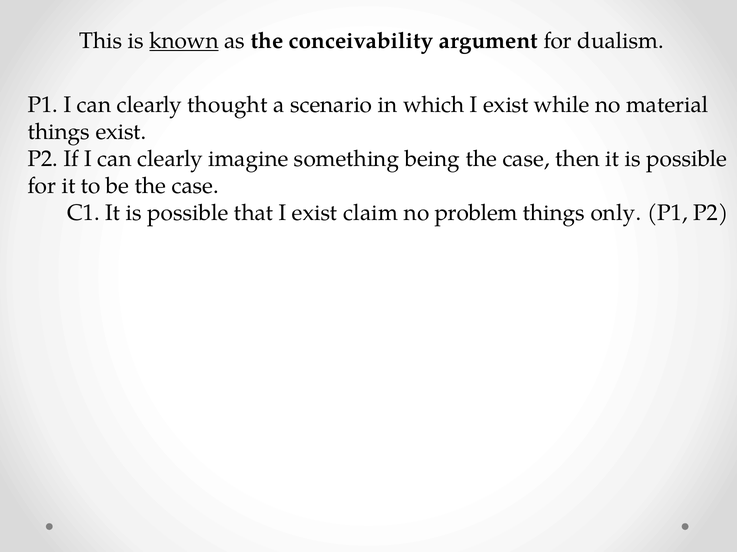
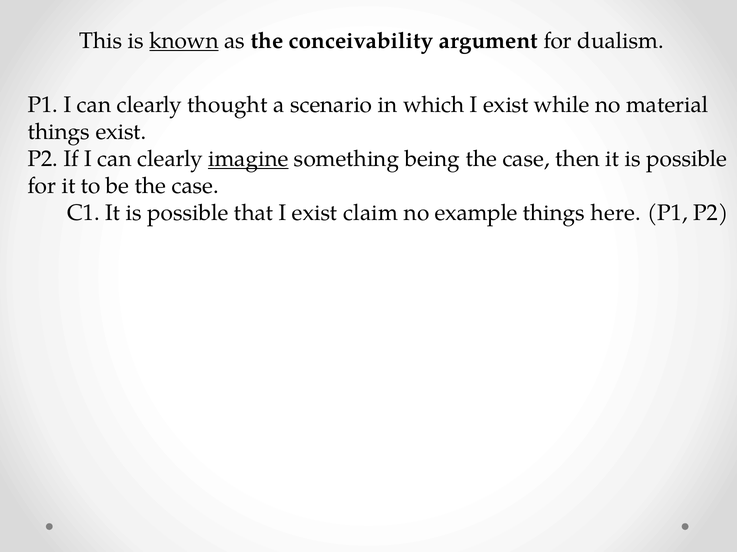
imagine underline: none -> present (248, 159)
problem: problem -> example (476, 213)
only: only -> here (616, 213)
